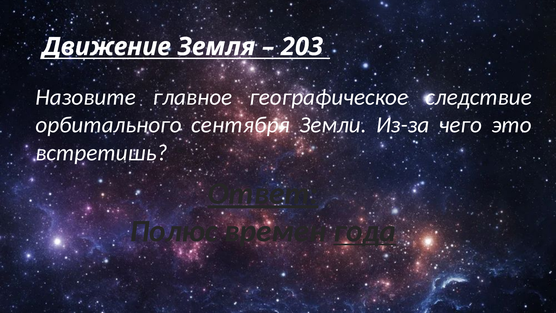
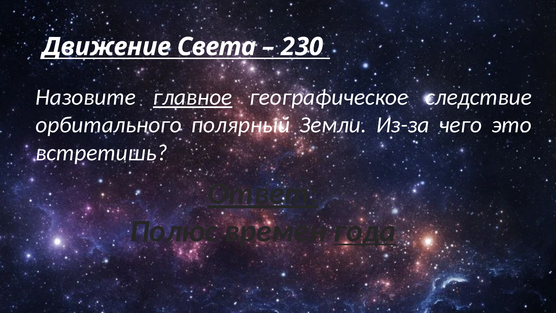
Земля: Земля -> Света (216, 47)
203: 203 -> 230 (302, 47)
главное underline: none -> present (193, 97)
сентября: сентября -> полярный (241, 125)
